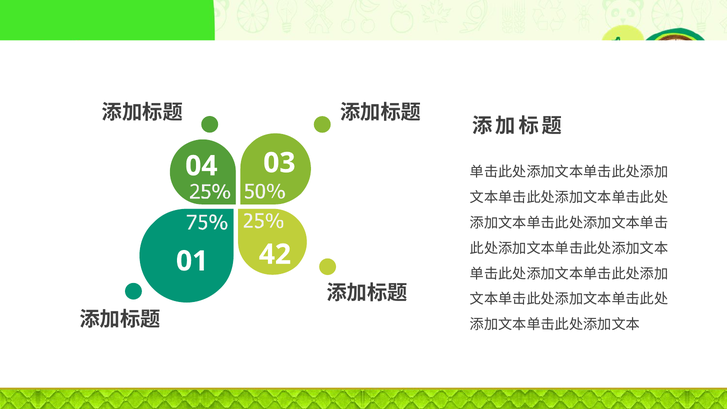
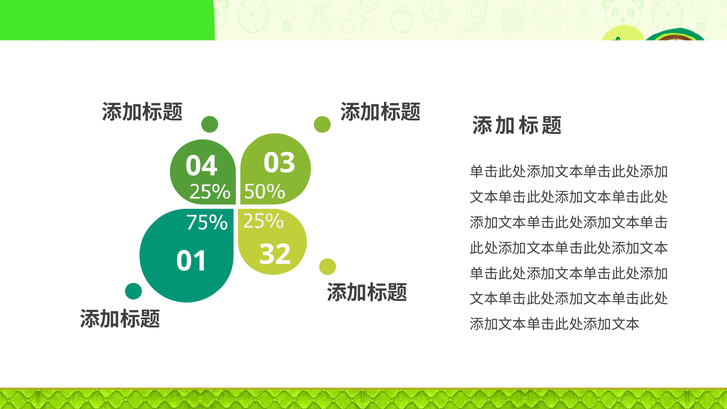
42: 42 -> 32 (275, 254)
